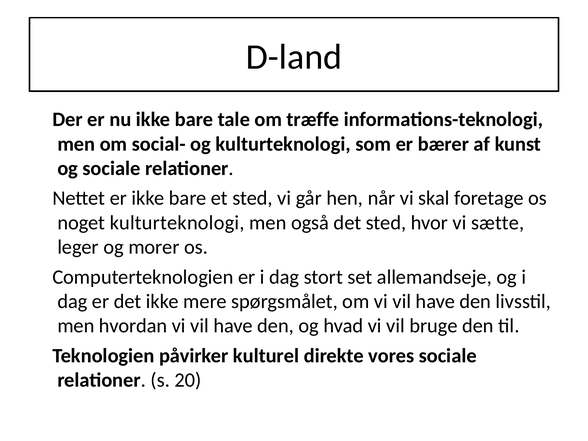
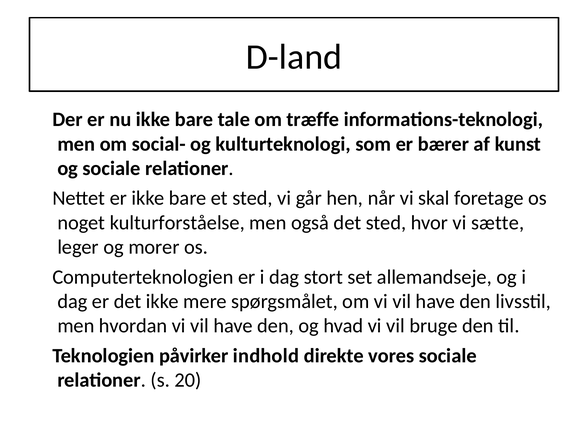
noget kulturteknologi: kulturteknologi -> kulturforståelse (177, 223)
kulturel: kulturel -> indhold (266, 356)
